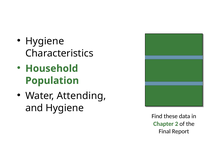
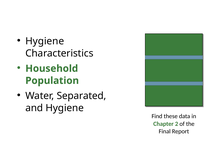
Attending: Attending -> Separated (81, 96)
